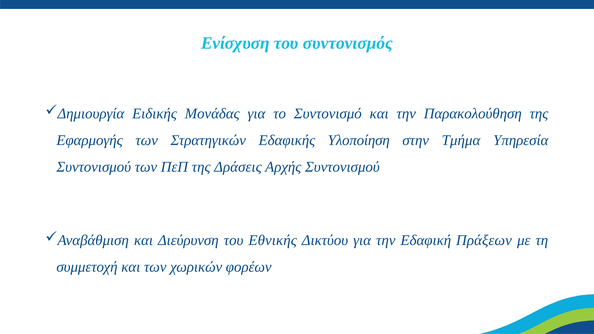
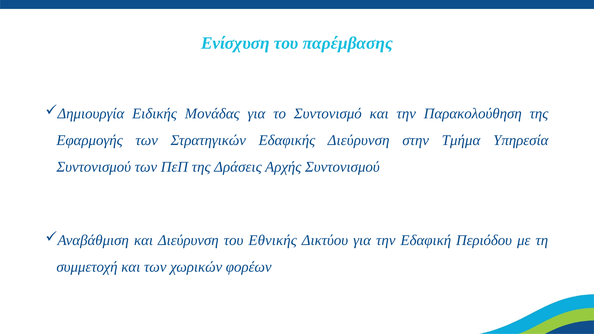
συντονισμός: συντονισμός -> παρέμβασης (348, 43)
Εδαφικής Υλοποίηση: Υλοποίηση -> Διεύρυνση (359, 140)
Πράξεων: Πράξεων -> Περιόδου (484, 240)
